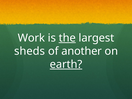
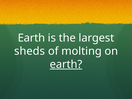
Work: Work -> Earth (31, 38)
the underline: present -> none (67, 38)
another: another -> molting (82, 51)
